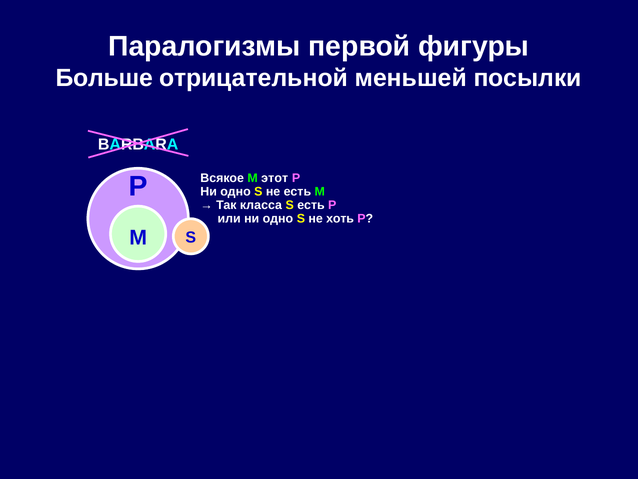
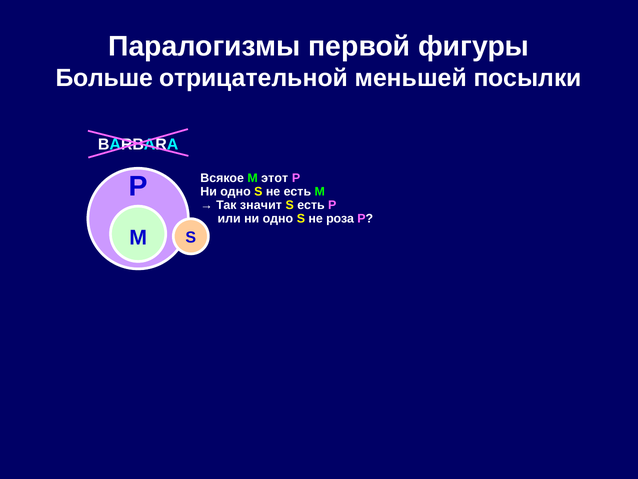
класса: класса -> значит (261, 205)
хоть: хоть -> роза (340, 218)
